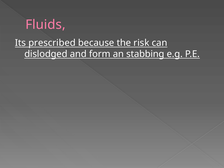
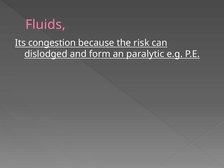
prescribed: prescribed -> congestion (52, 43)
stabbing: stabbing -> paralytic (145, 54)
